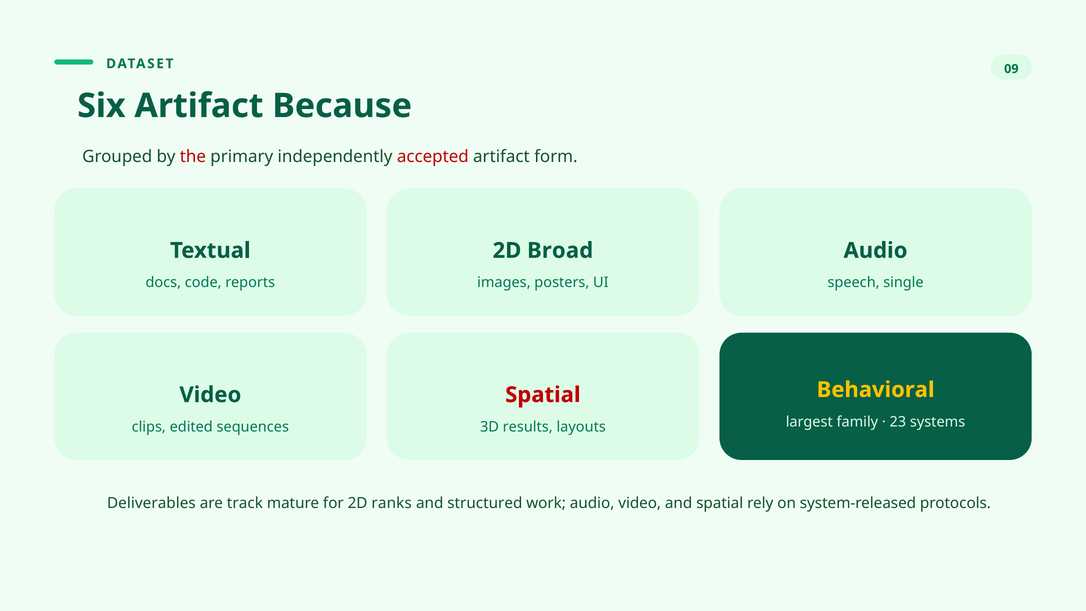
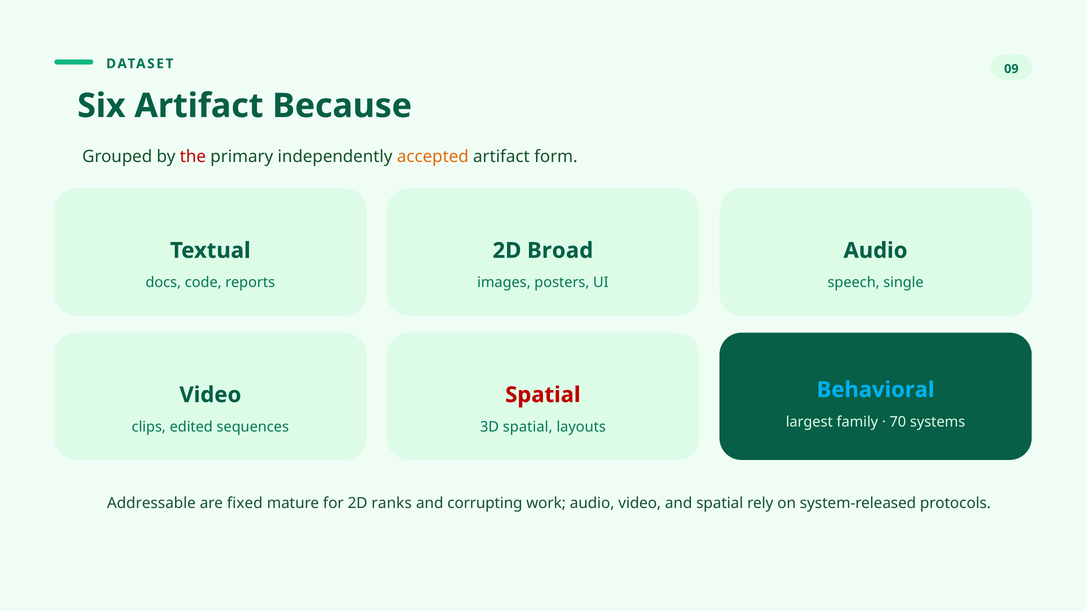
accepted colour: red -> orange (433, 156)
Behavioral colour: yellow -> light blue (876, 390)
23: 23 -> 70 (898, 422)
3D results: results -> spatial (528, 427)
Deliverables: Deliverables -> Addressable (151, 503)
track: track -> fixed (245, 503)
structured: structured -> corrupting (485, 503)
